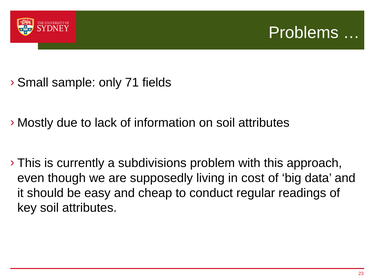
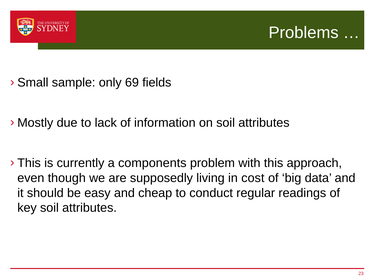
71: 71 -> 69 (132, 83)
subdivisions: subdivisions -> components (152, 163)
